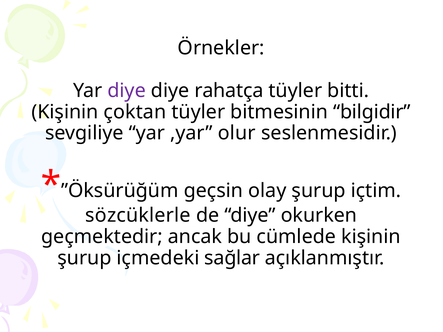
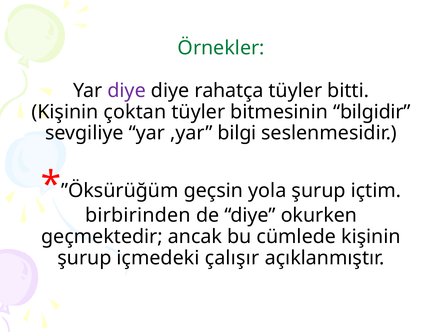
Örnekler colour: black -> green (221, 48)
olur: olur -> bilgi (237, 133)
olay: olay -> yola (267, 191)
sözcüklerle: sözcüklerle -> birbirinden (138, 216)
sağlar: sağlar -> çalışır (232, 258)
